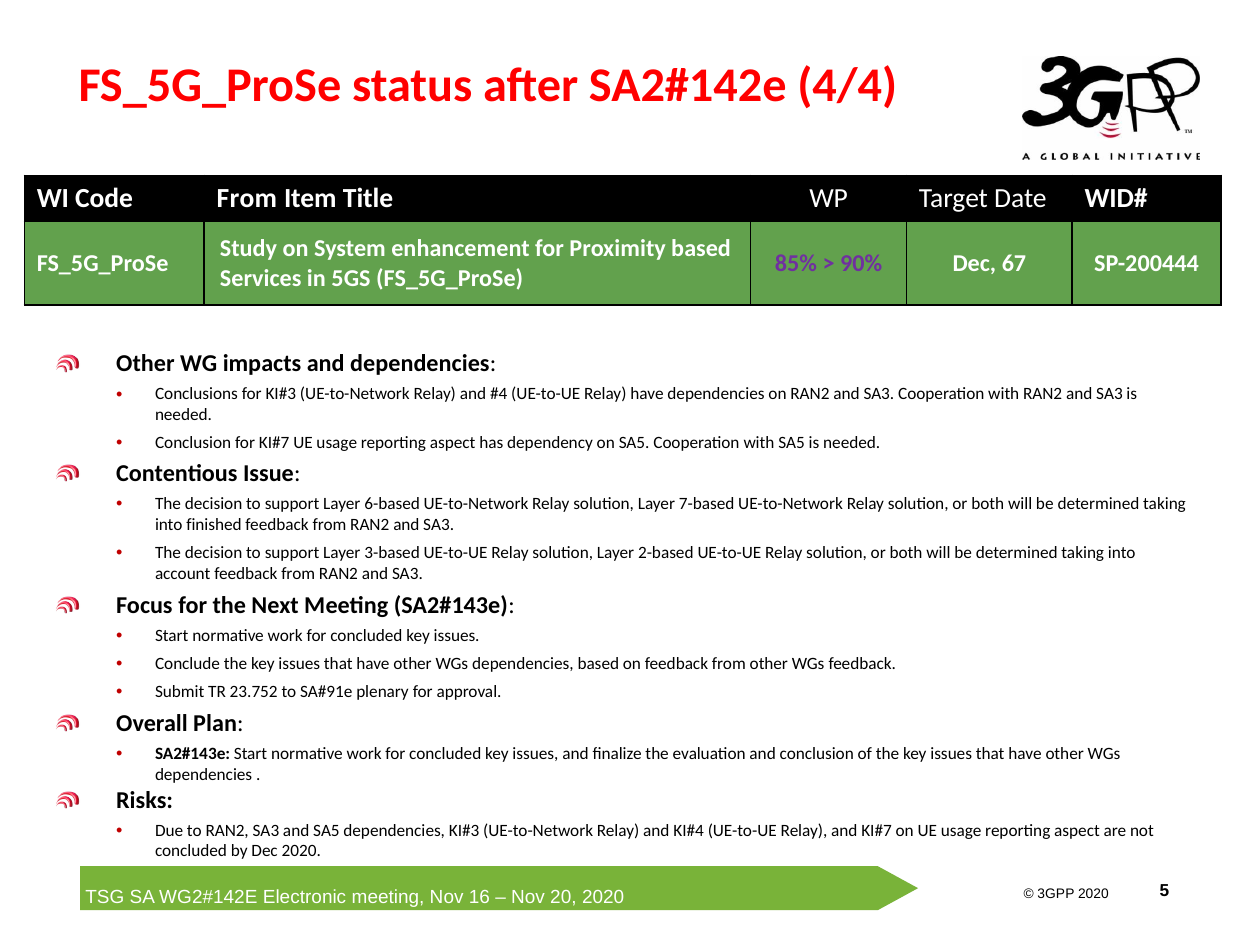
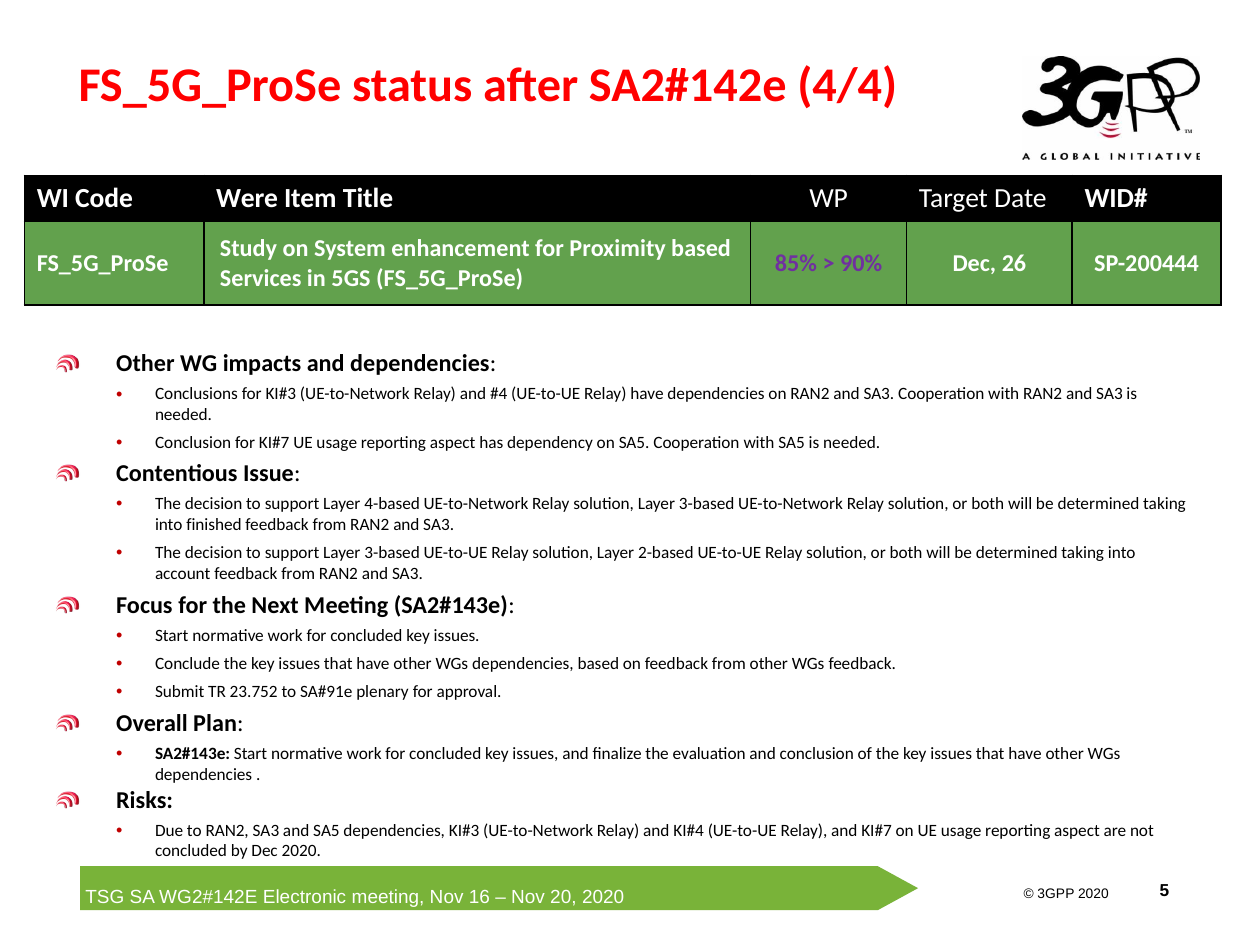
Code From: From -> Were (247, 199)
67: 67 -> 26 (1014, 263)
6-based: 6-based -> 4-based (392, 503)
solution Layer 7-based: 7-based -> 3-based (707, 503)
